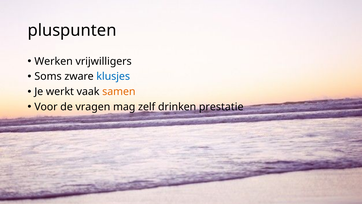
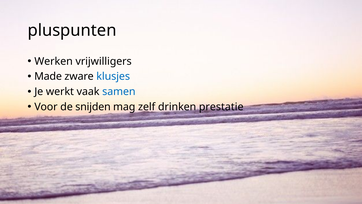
Soms: Soms -> Made (48, 76)
samen colour: orange -> blue (119, 91)
vragen: vragen -> snijden (93, 107)
